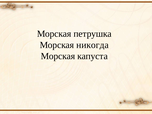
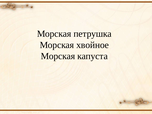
никогда: никогда -> хвойное (93, 45)
